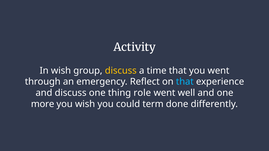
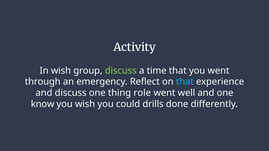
discuss colour: yellow -> light green (121, 71)
more: more -> know (43, 104)
term: term -> drills (153, 104)
